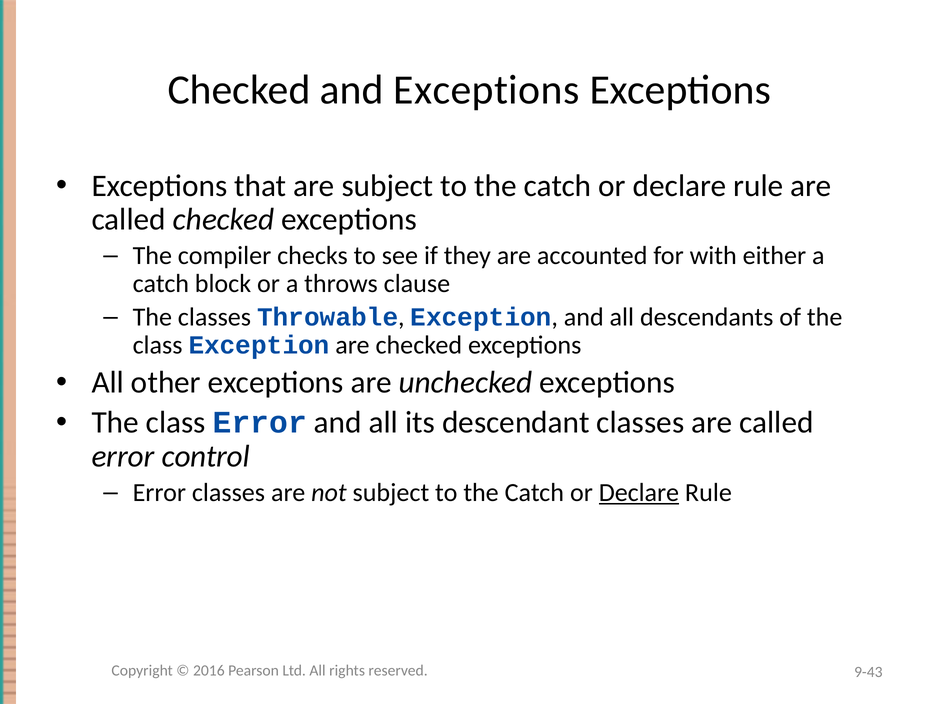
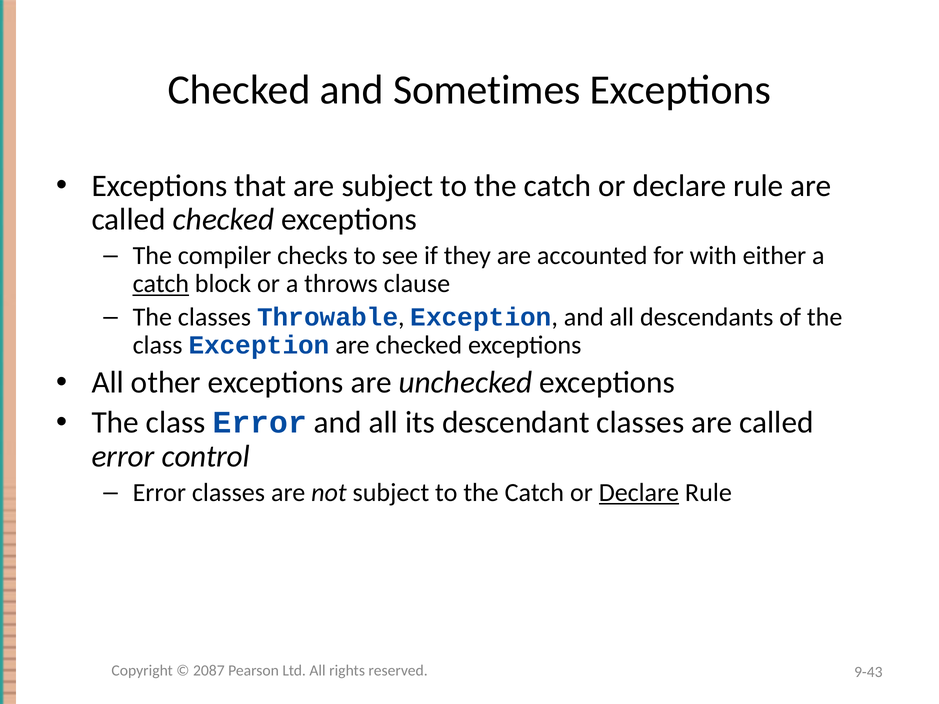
and Exceptions: Exceptions -> Sometimes (487, 90)
catch underline: none -> present (161, 284)
2016: 2016 -> 2087 (209, 671)
